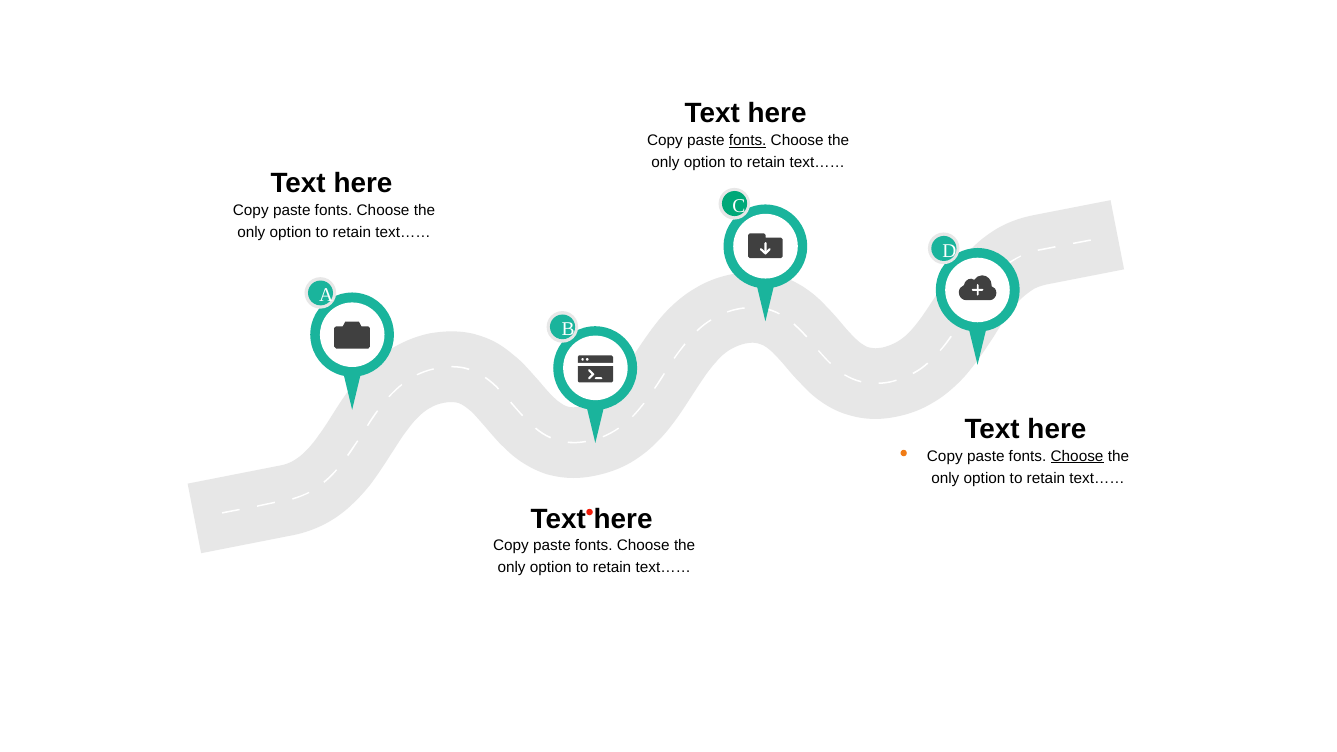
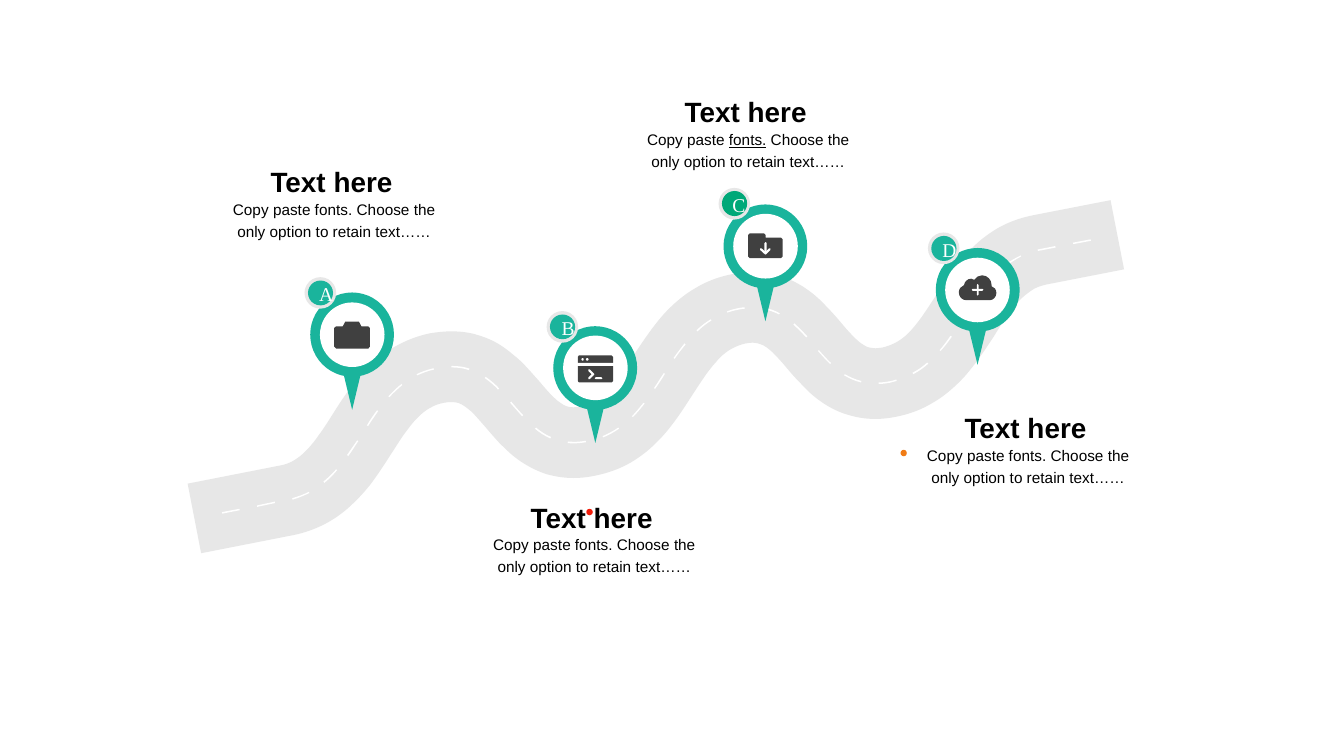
Choose underline: present -> none (1077, 456)
